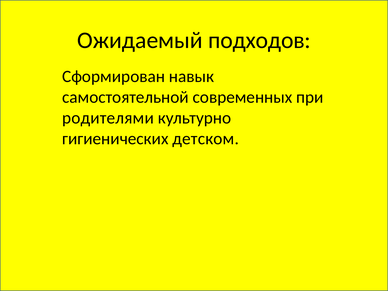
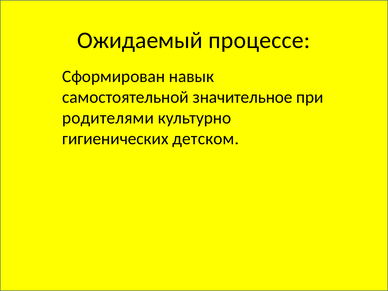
подходов: подходов -> процессе (259, 40)
современных: современных -> значительное (243, 97)
